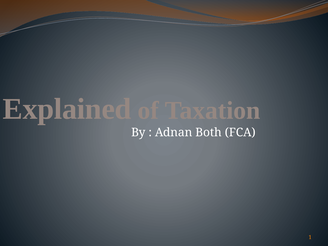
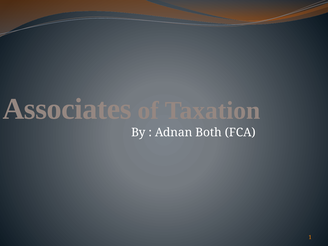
Explained: Explained -> Associates (67, 109)
